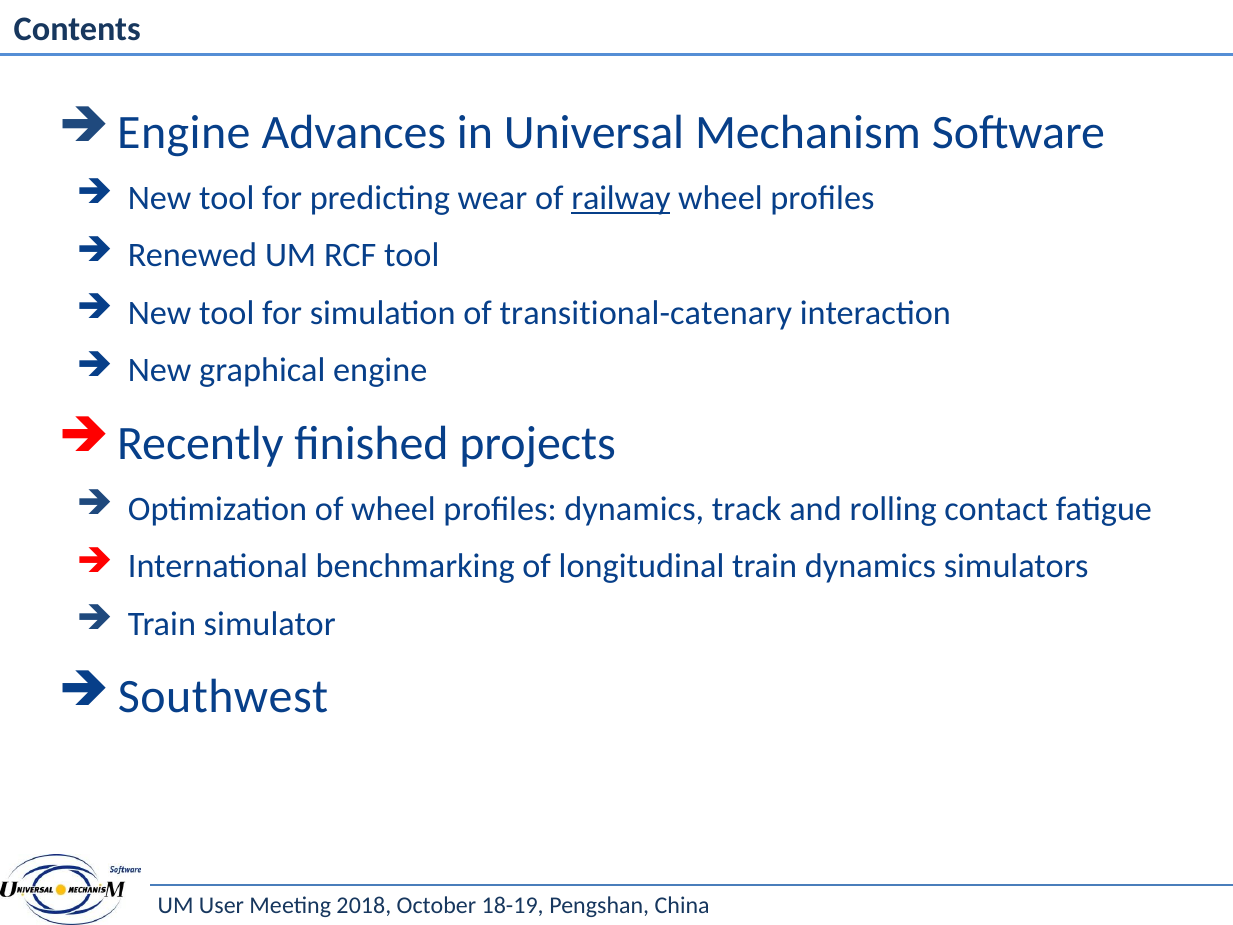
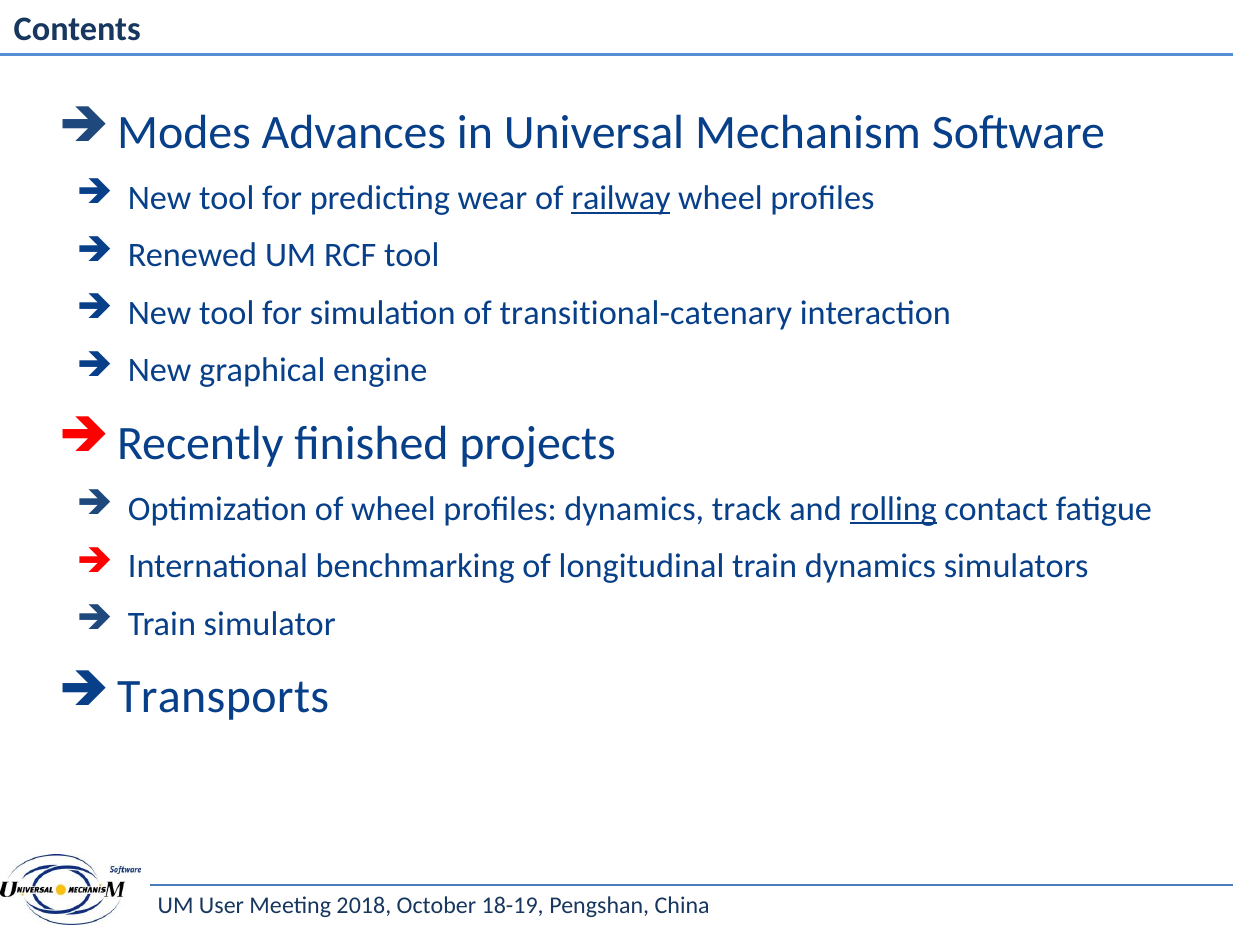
Engine: Engine -> Modes (184, 133)
rolling underline: none -> present (893, 509)
Southwest: Southwest -> Transports (223, 697)
